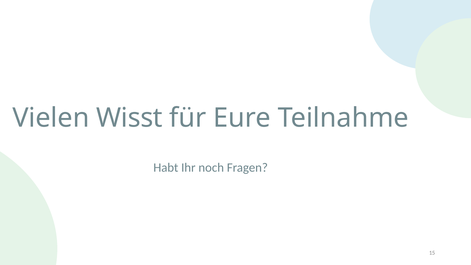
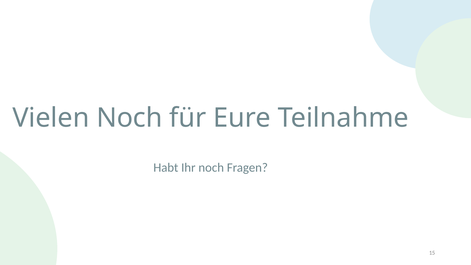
Wisst: Wisst -> Noch (129, 118)
